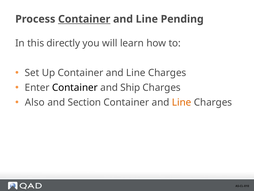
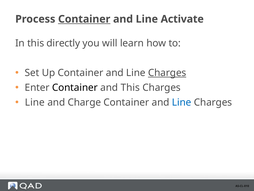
Pending: Pending -> Activate (182, 19)
Charges underline: none -> present (167, 73)
and Ship: Ship -> This (130, 87)
Also: Also -> Line (35, 102)
Section: Section -> Charge (84, 102)
Line colour: orange -> blue (182, 102)
